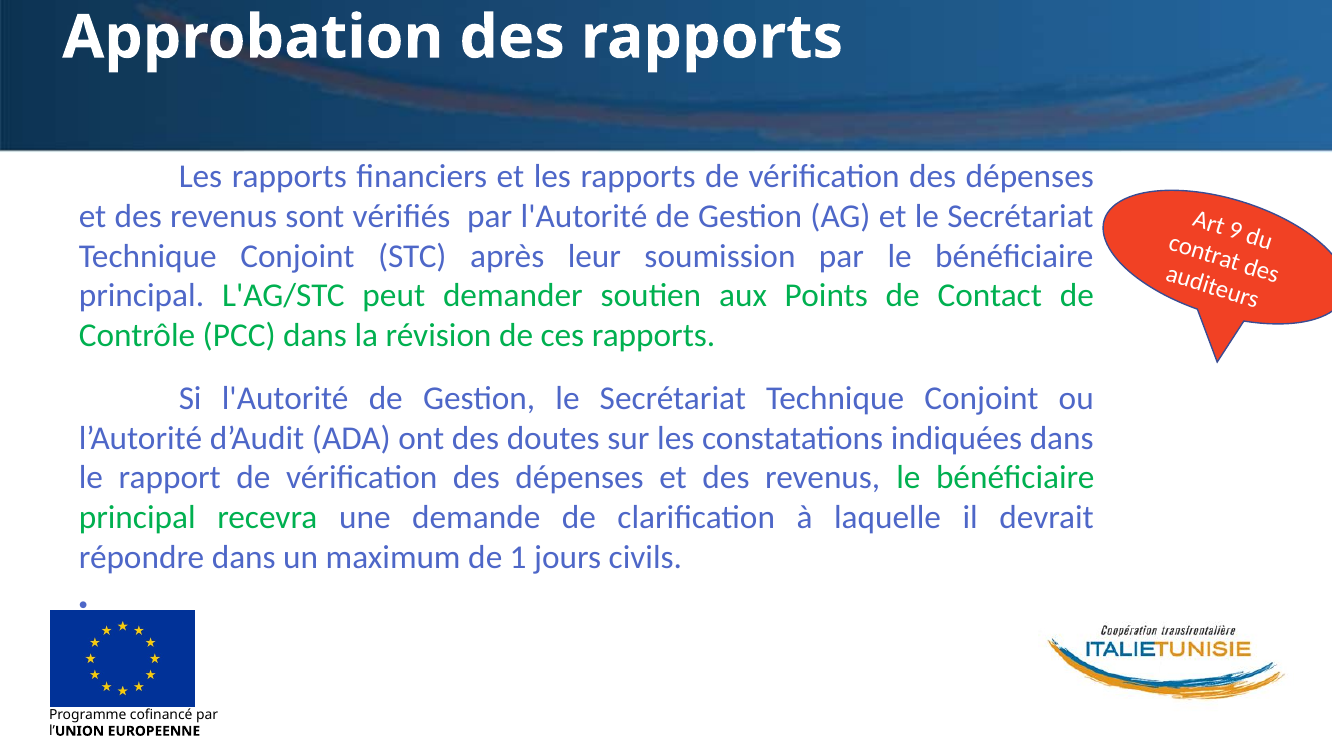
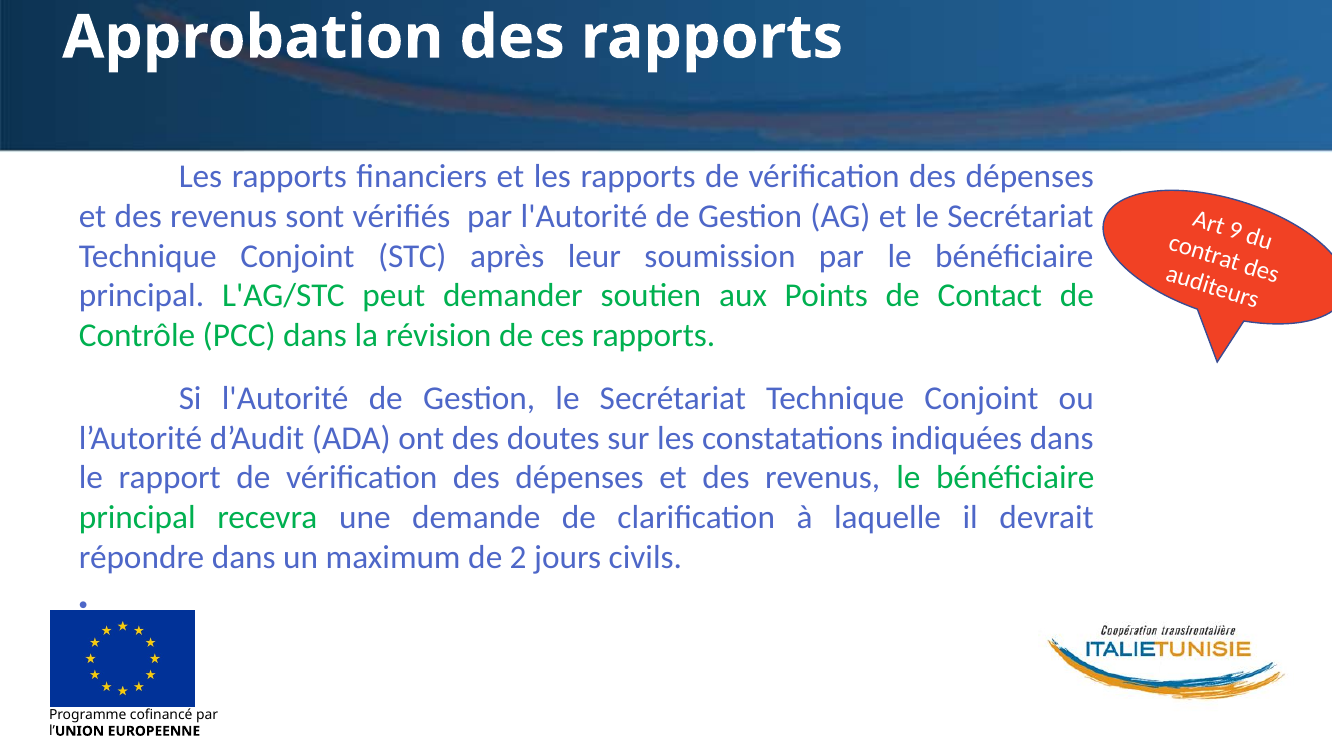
1: 1 -> 2 (518, 558)
